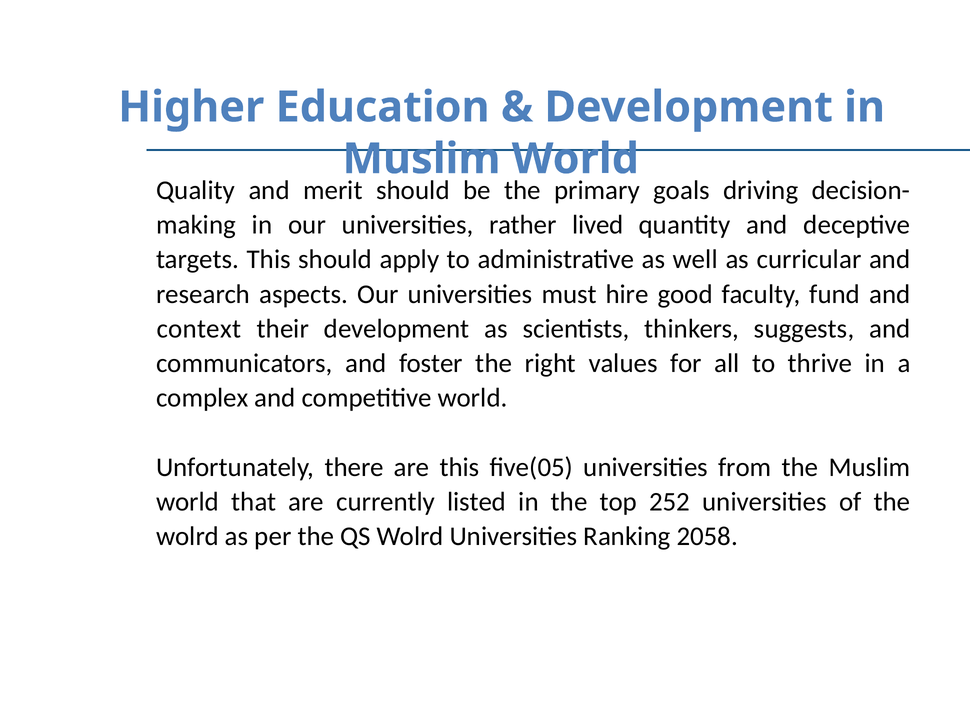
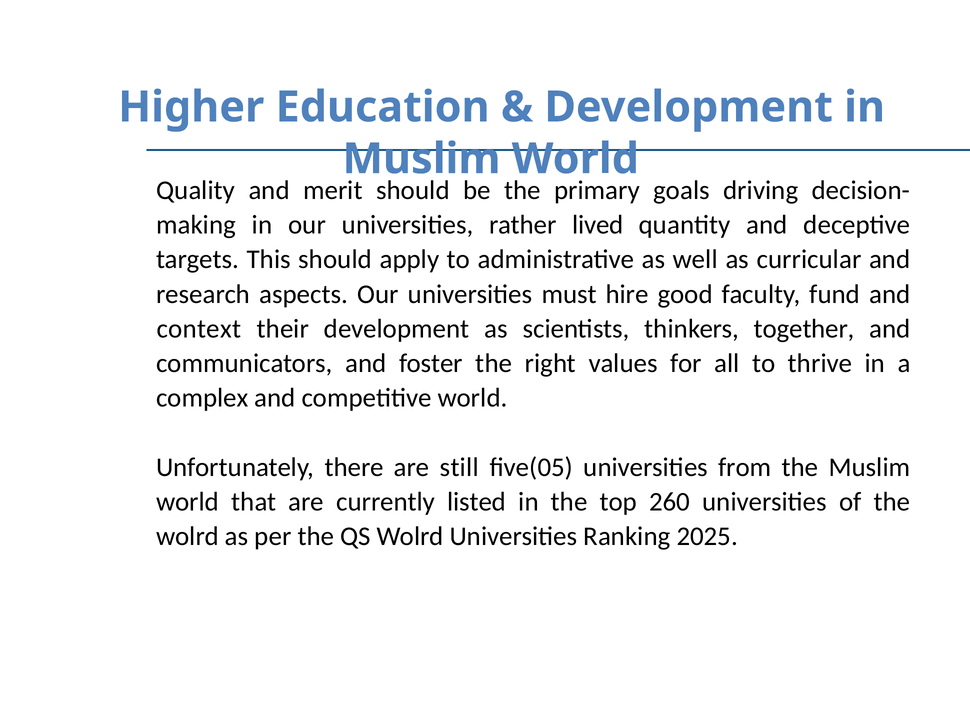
suggests: suggests -> together (804, 329)
are this: this -> still (459, 467)
252: 252 -> 260 (670, 502)
2058: 2058 -> 2025 (707, 536)
